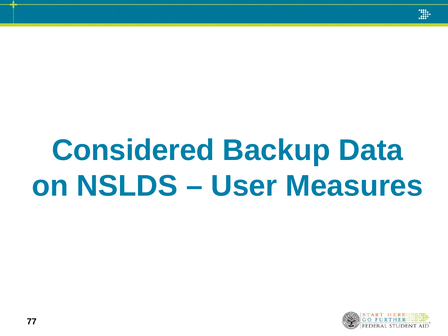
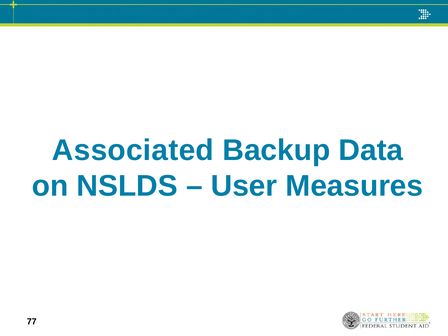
Considered: Considered -> Associated (133, 150)
